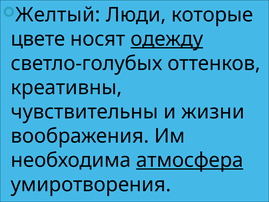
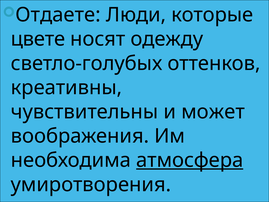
Желтый: Желтый -> Отдаете (58, 15)
одежду underline: present -> none (167, 39)
жизни: жизни -> может (213, 112)
